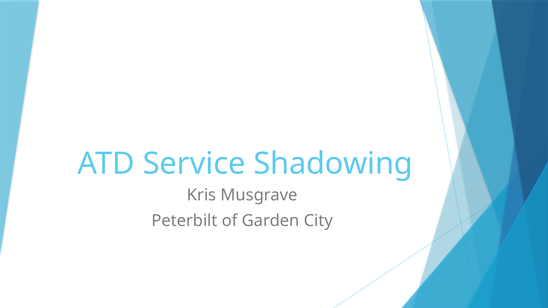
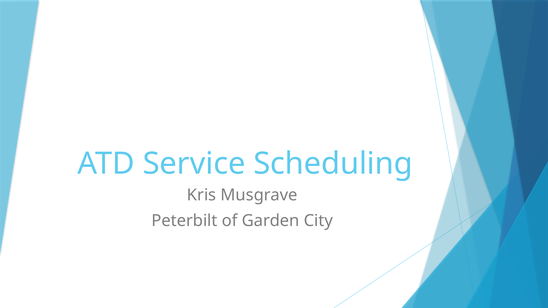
Shadowing: Shadowing -> Scheduling (333, 164)
